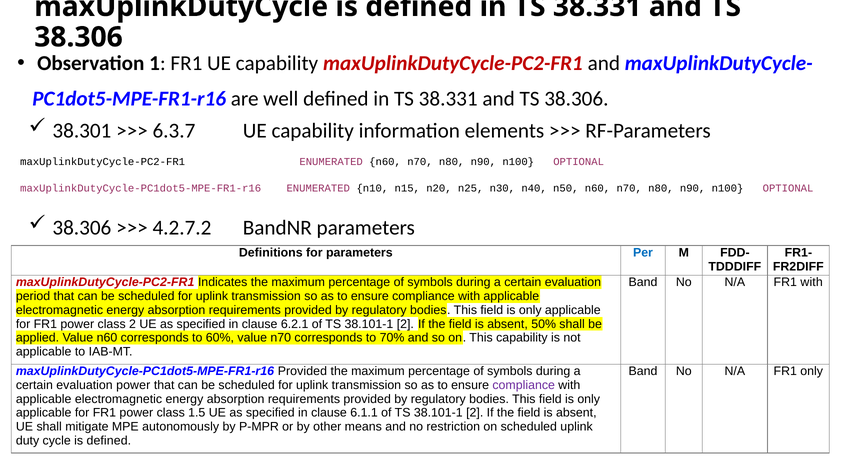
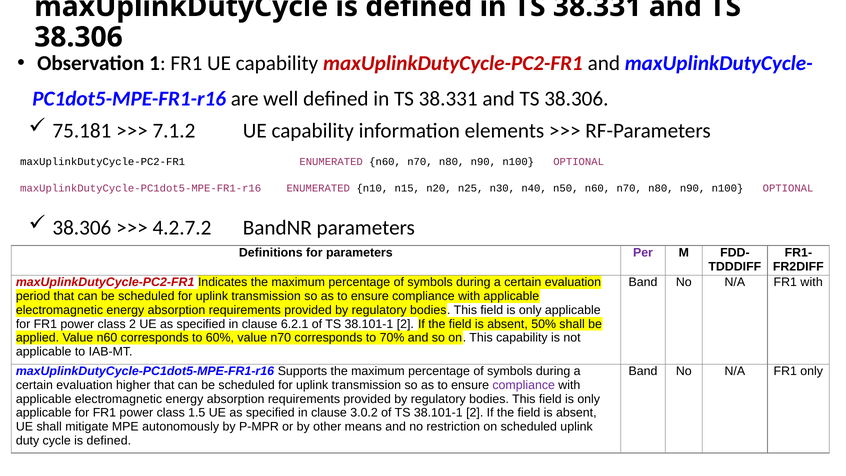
38.301: 38.301 -> 75.181 (82, 131)
6.3.7: 6.3.7 -> 7.1.2 (174, 131)
Per colour: blue -> purple (643, 253)
maxUplinkDutyCycle-PC1dot5-MPE-FR1-r16 Provided: Provided -> Supports (302, 371)
evaluation power: power -> higher (133, 385)
6.1.1: 6.1.1 -> 3.0.2 (364, 413)
